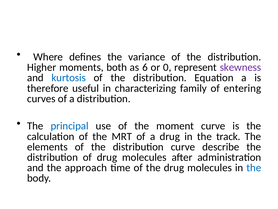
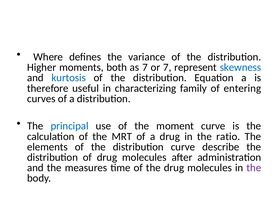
as 6: 6 -> 7 (145, 67)
or 0: 0 -> 7 (167, 67)
skewness colour: purple -> blue (240, 67)
track: track -> ratio (228, 136)
approach: approach -> measures (86, 167)
the colour: blue -> purple (254, 167)
